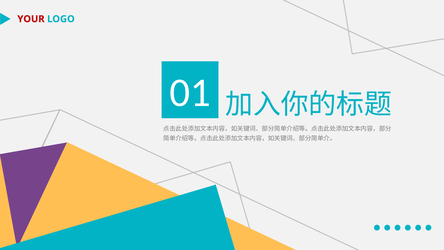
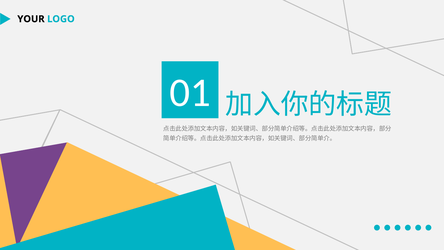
YOUR colour: red -> black (31, 19)
